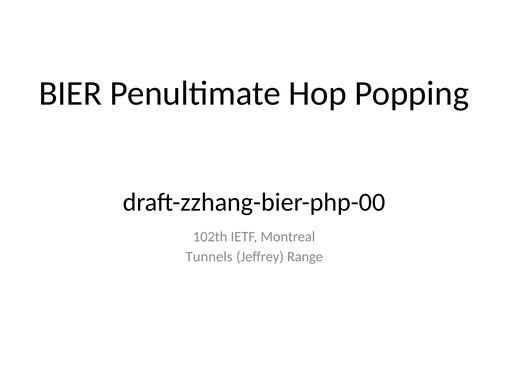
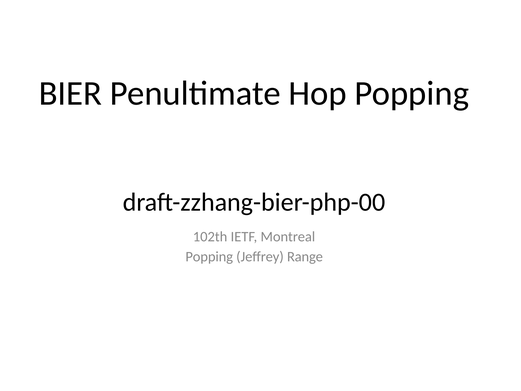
Tunnels: Tunnels -> Popping (209, 257)
